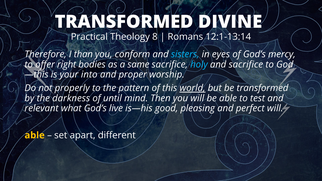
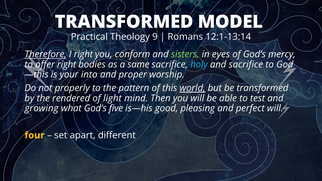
DIVINE: DIVINE -> MODEL (230, 22)
8: 8 -> 9 (155, 37)
Therefore underline: none -> present (46, 54)
I than: than -> right (83, 54)
sisters colour: light blue -> light green (185, 54)
darkness: darkness -> rendered (71, 98)
until: until -> light (112, 98)
relevant: relevant -> growing (42, 108)
live: live -> five (116, 108)
able: able -> four (35, 135)
